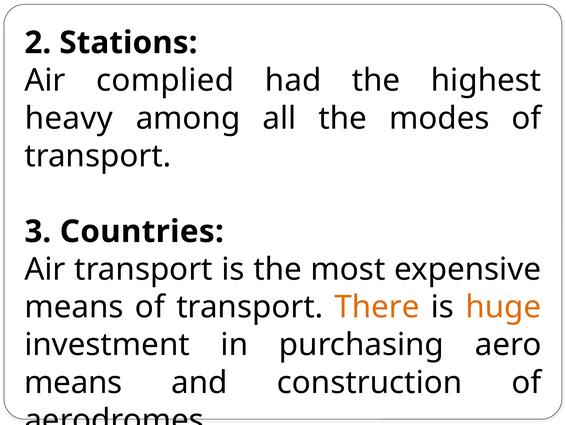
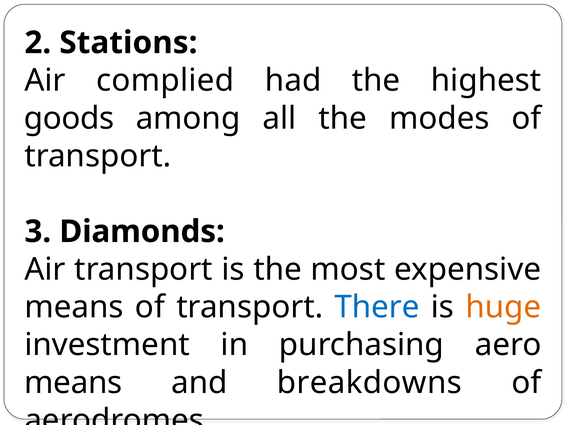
heavy: heavy -> goods (69, 118)
Countries: Countries -> Diamonds (142, 231)
There colour: orange -> blue (377, 307)
construction: construction -> breakdowns (369, 382)
